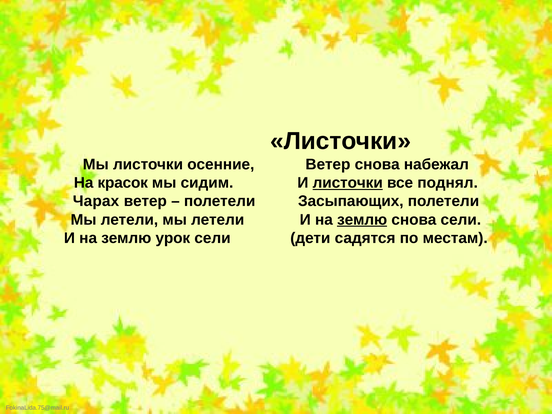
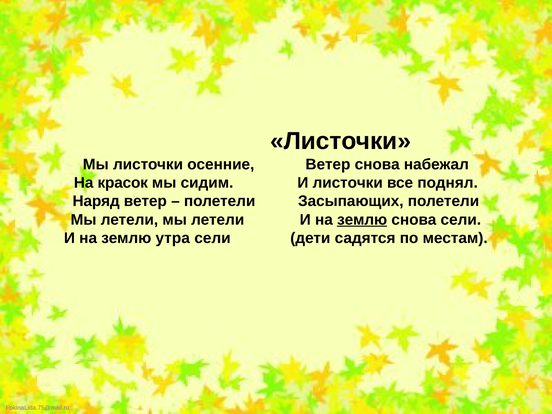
листочки underline: present -> none (348, 183)
Чарах: Чарах -> Наряд (96, 201)
урок: урок -> утра (173, 238)
